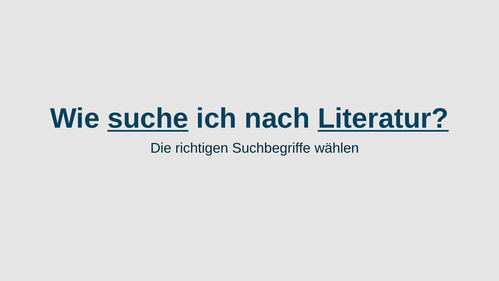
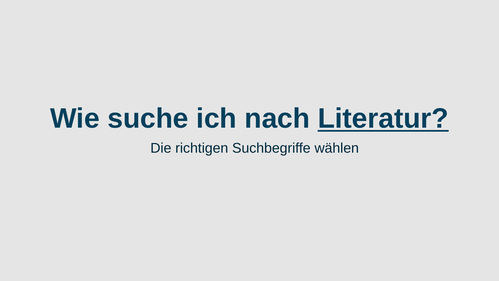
suche underline: present -> none (148, 119)
